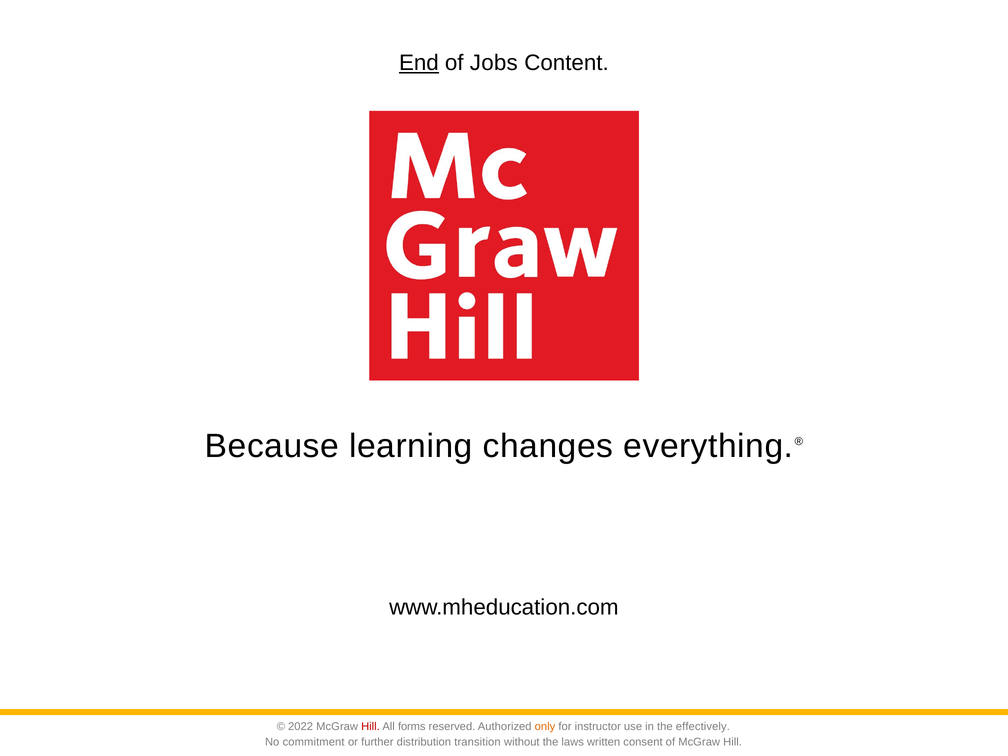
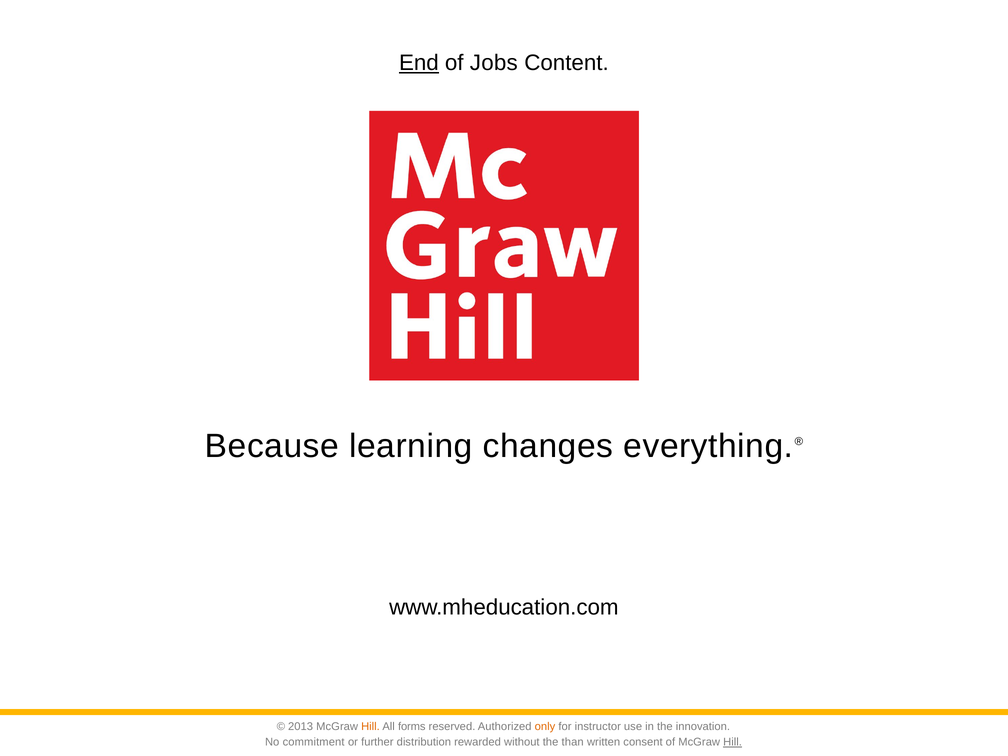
2022: 2022 -> 2013 (301, 727)
Hill colour: red -> orange (370, 727)
effectively: effectively -> innovation (703, 727)
transition: transition -> rewarded (478, 742)
laws: laws -> than (573, 742)
Hill underline: none -> present (733, 742)
